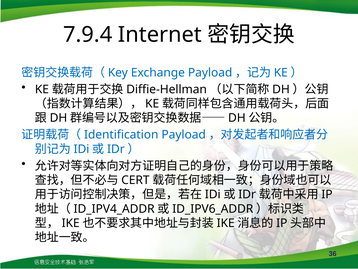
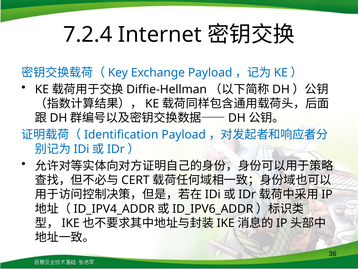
7.9.4: 7.9.4 -> 7.2.4 (88, 35)
